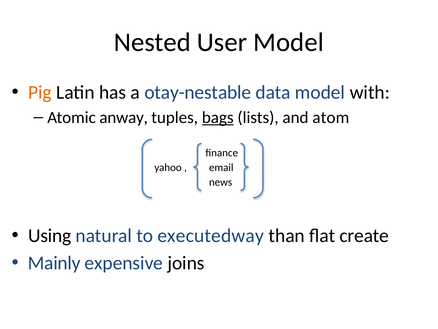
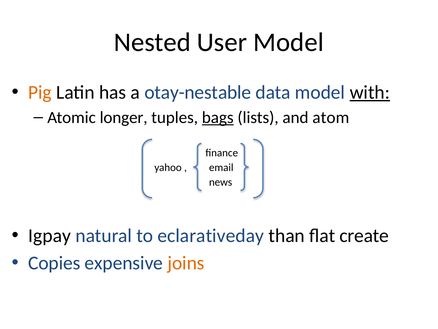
with underline: none -> present (370, 92)
anway: anway -> longer (124, 117)
Using: Using -> Igpay (50, 235)
executedway: executedway -> eclarativeday (211, 235)
Mainly: Mainly -> Copies (54, 263)
joins colour: black -> orange (186, 263)
